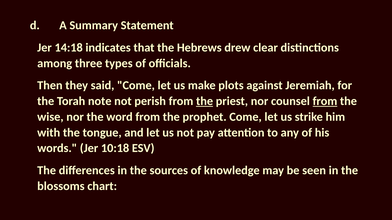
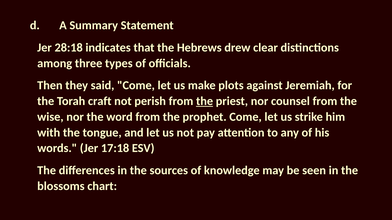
14:18: 14:18 -> 28:18 (69, 48)
note: note -> craft (100, 101)
from underline: present -> none (325, 101)
10:18: 10:18 -> 17:18 (115, 149)
